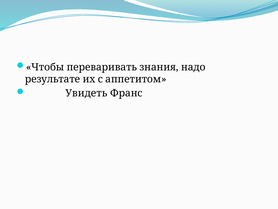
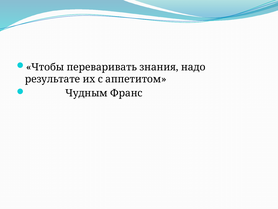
Увидеть: Увидеть -> Чудным (87, 93)
